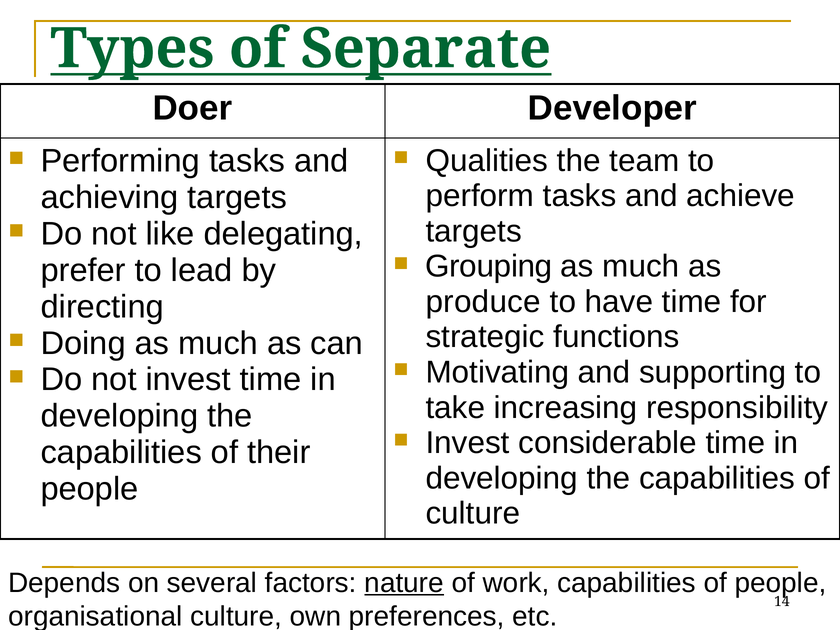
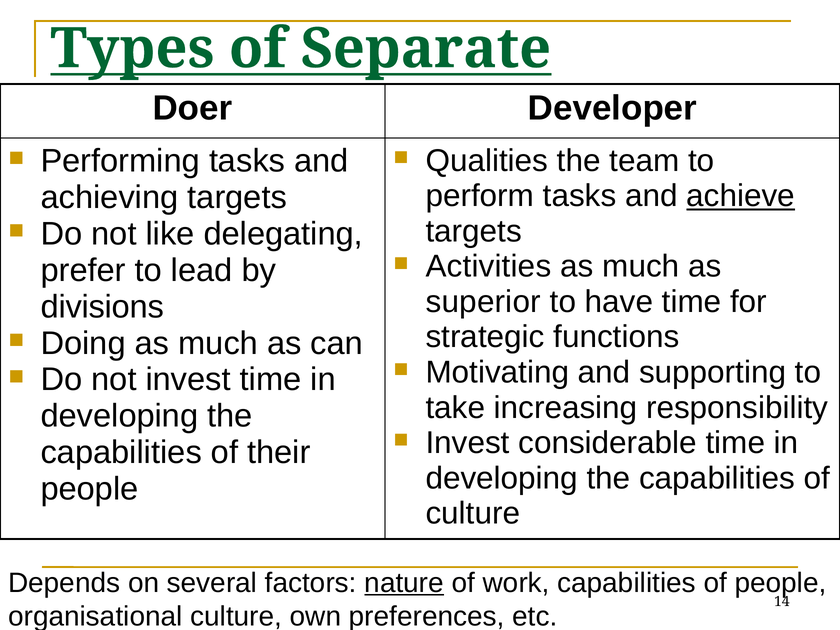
achieve underline: none -> present (741, 196)
Grouping: Grouping -> Activities (489, 266)
produce: produce -> superior (483, 302)
directing: directing -> divisions (102, 307)
